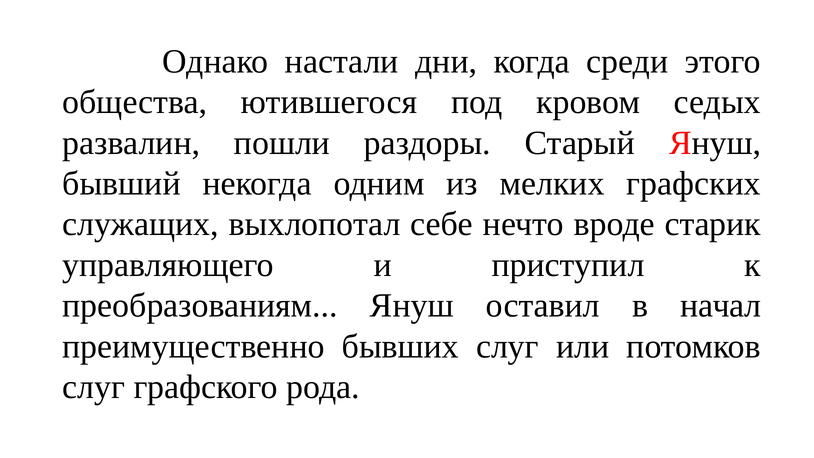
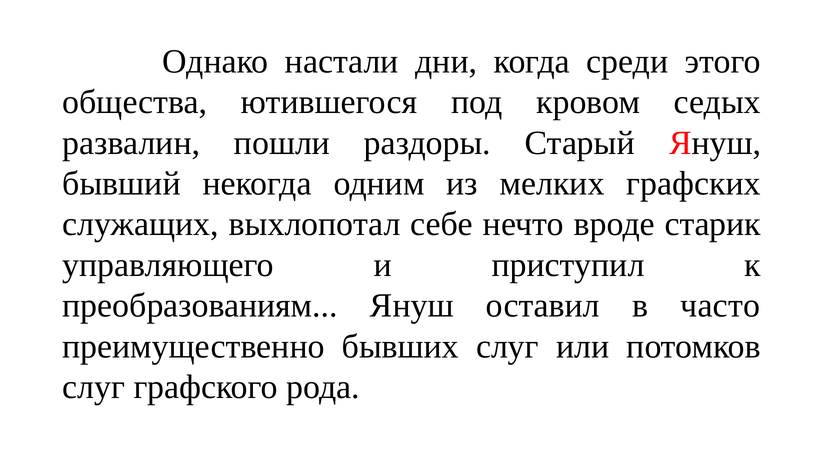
начал: начал -> часто (720, 306)
